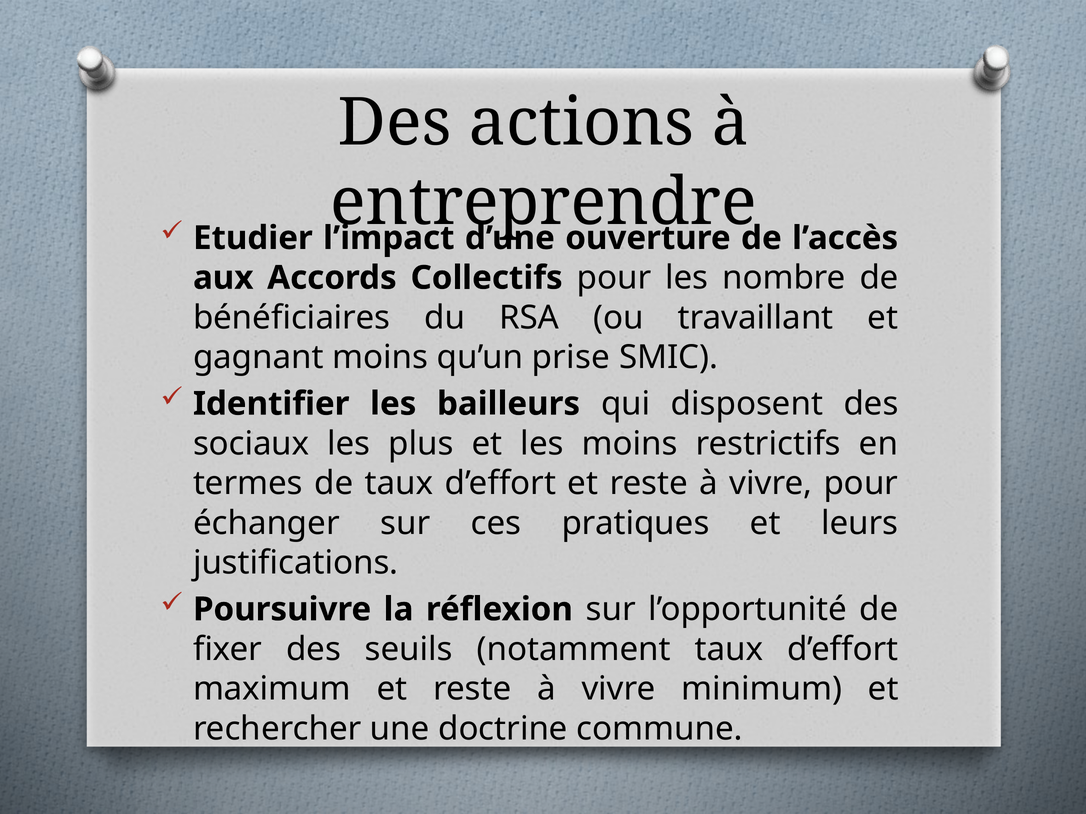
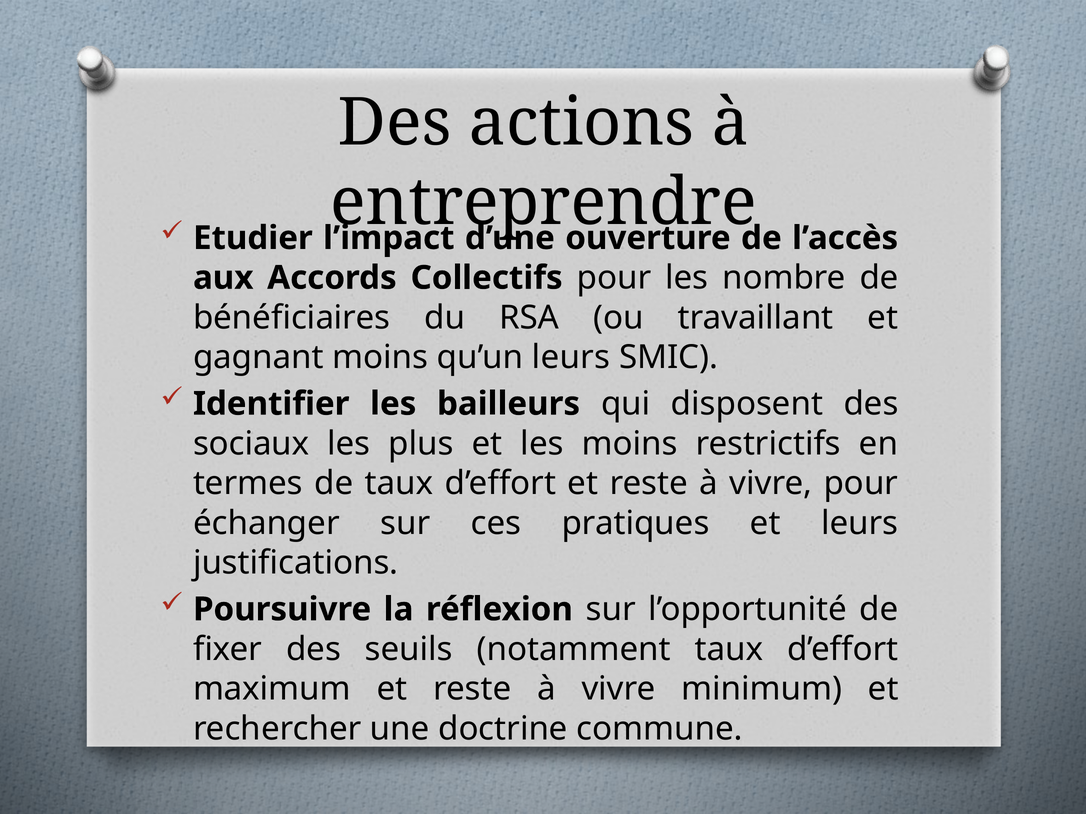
qu’un prise: prise -> leurs (571, 358)
